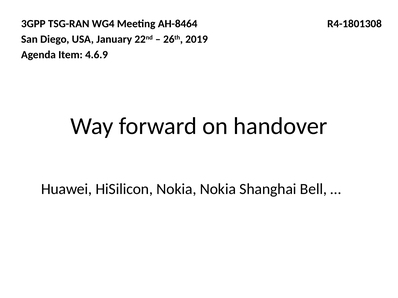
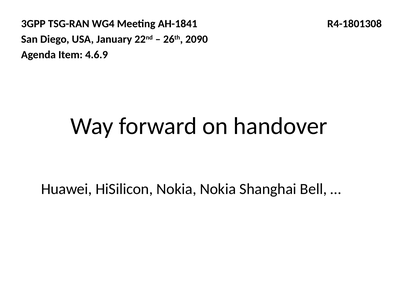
AH-8464: AH-8464 -> AH-1841 (178, 24)
2019: 2019 -> 2090 (197, 39)
